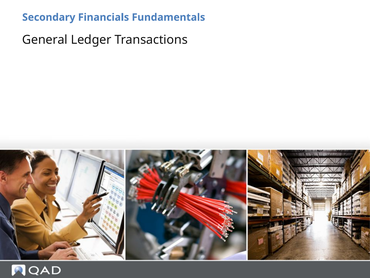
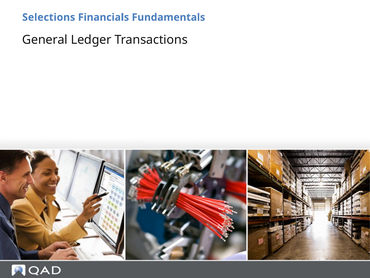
Secondary: Secondary -> Selections (49, 17)
